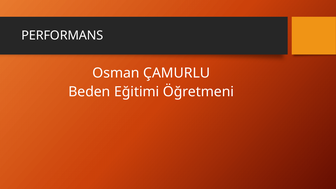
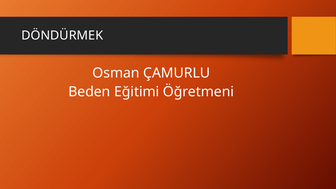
PERFORMANS: PERFORMANS -> DÖNDÜRMEK (62, 36)
